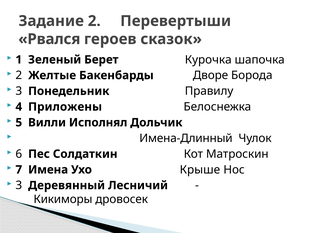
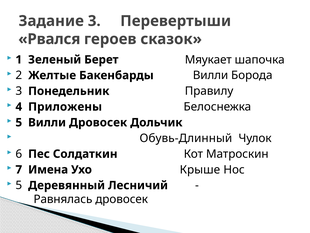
Задание 2: 2 -> 3 (94, 21)
Курочка: Курочка -> Мяукает (208, 60)
Бакенбарды Дворе: Дворе -> Вилли (211, 75)
Вилли Исполнял: Исполнял -> Дровосек (98, 122)
Имена-Длинный: Имена-Длинный -> Обувь-Длинный (186, 138)
3: 3 -> 5 (19, 185)
Кикиморы: Кикиморы -> Равнялась (63, 199)
